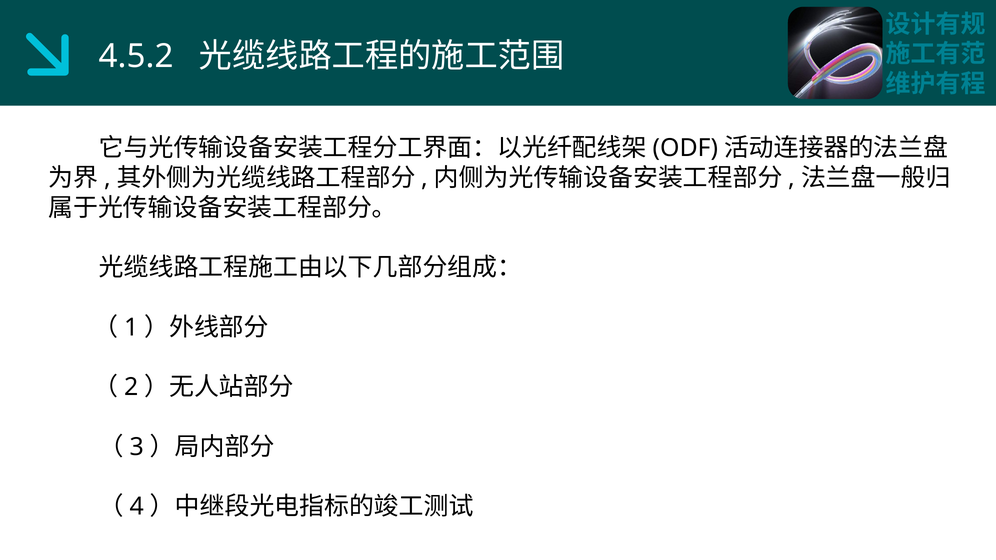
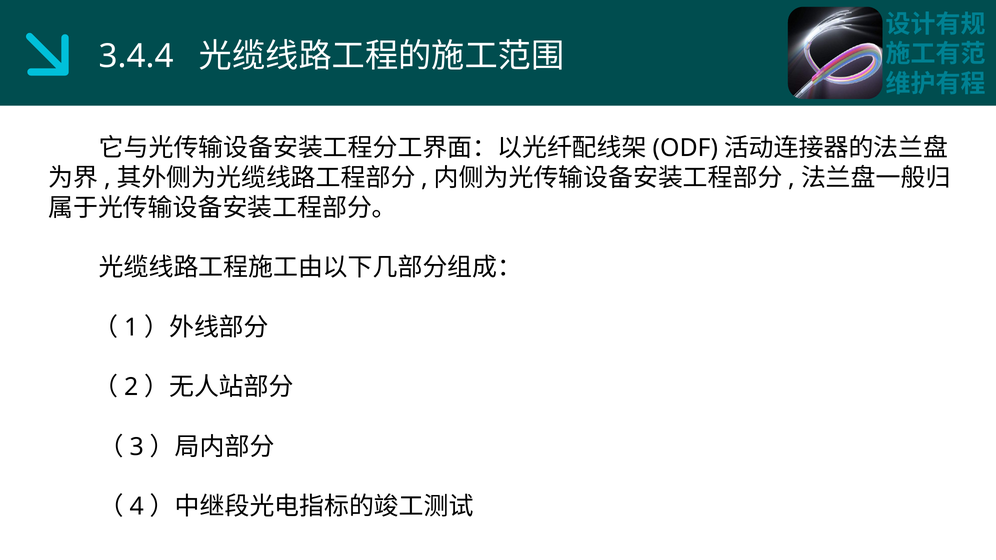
4.5.2: 4.5.2 -> 3.4.4 (136, 56)
